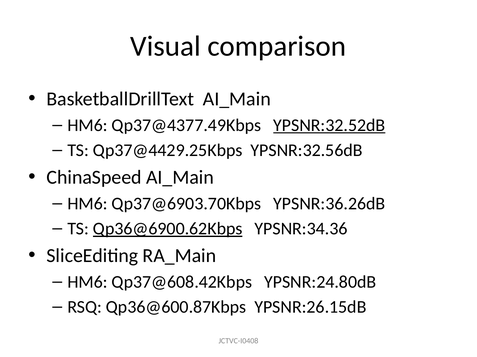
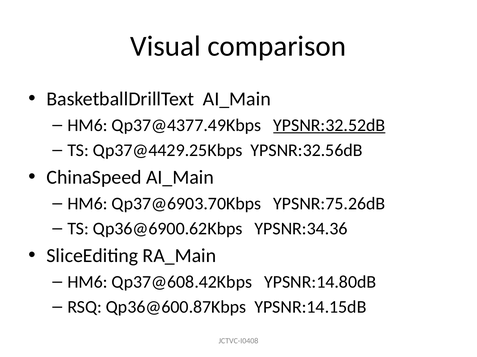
YPSNR:36.26dB: YPSNR:36.26dB -> YPSNR:75.26dB (329, 204)
Qp36@6900.62Kbps underline: present -> none (168, 229)
YPSNR:24.80dB: YPSNR:24.80dB -> YPSNR:14.80dB (320, 282)
YPSNR:26.15dB: YPSNR:26.15dB -> YPSNR:14.15dB (310, 308)
